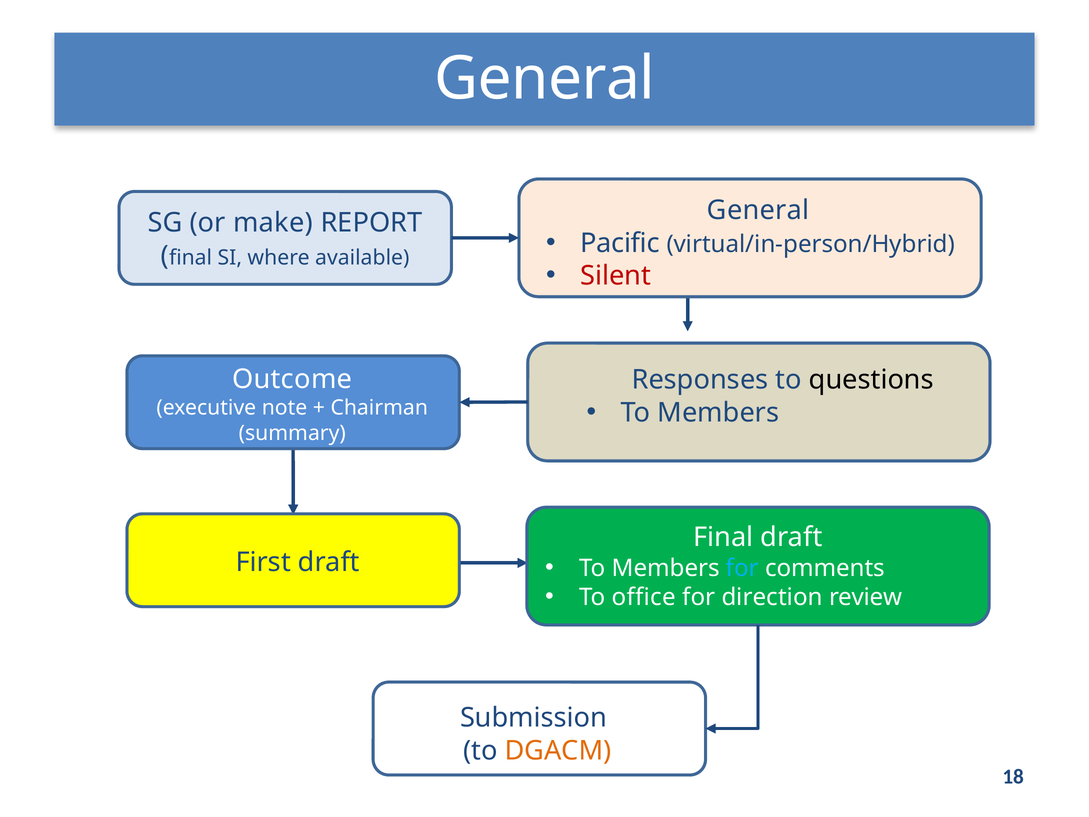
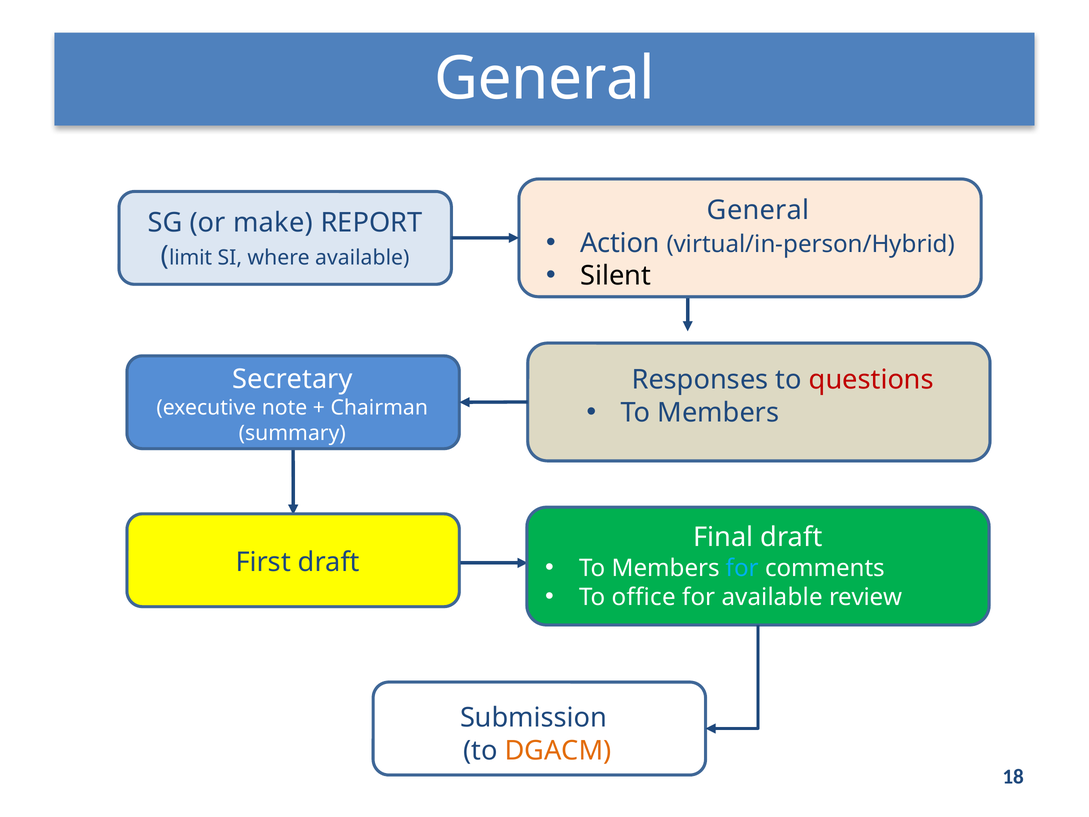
Pacific: Pacific -> Action (620, 243)
final: final -> limit (191, 258)
Silent colour: red -> black (616, 276)
Outcome: Outcome -> Secretary (292, 379)
questions colour: black -> red (871, 380)
for direction: direction -> available (772, 597)
